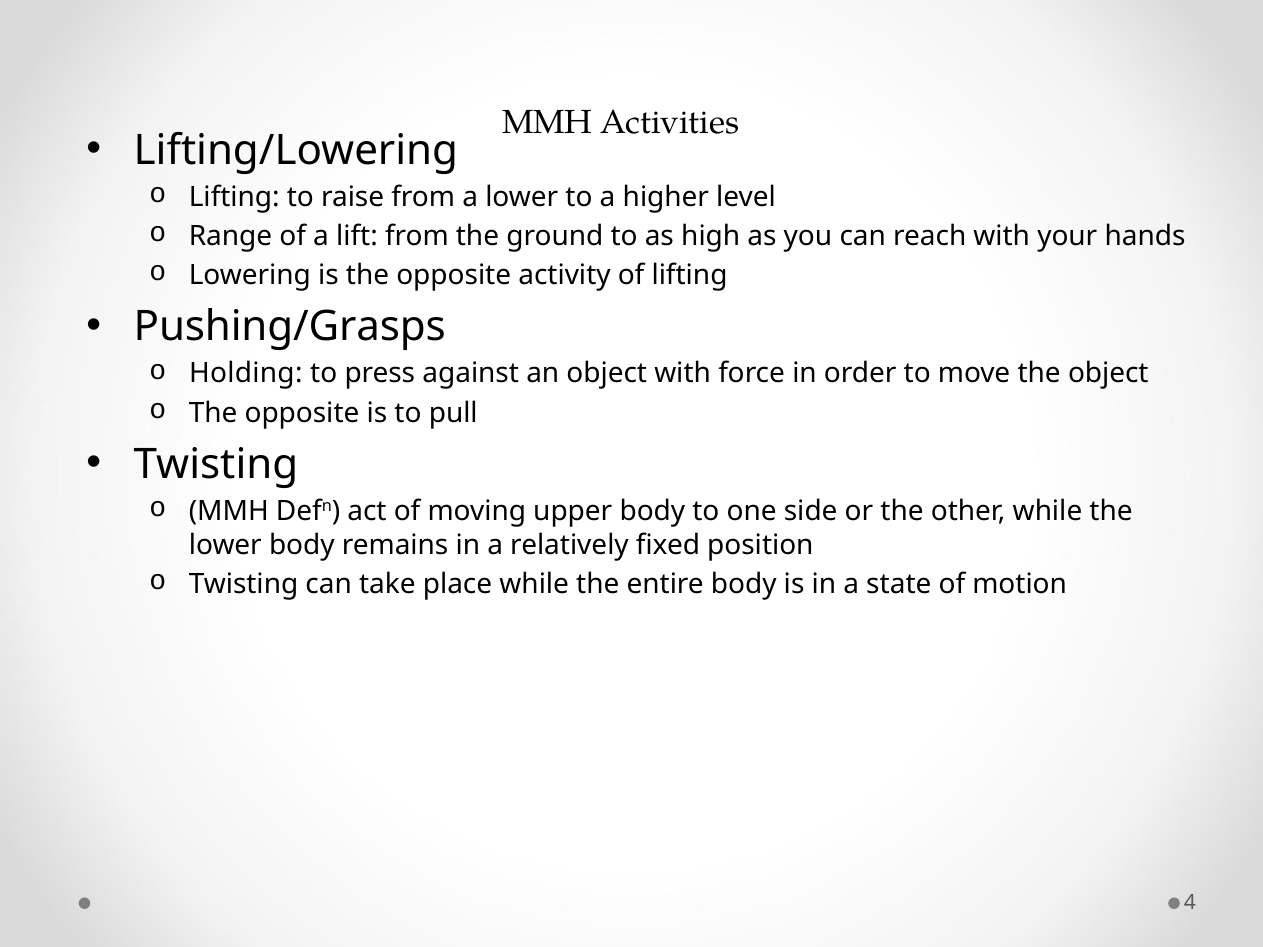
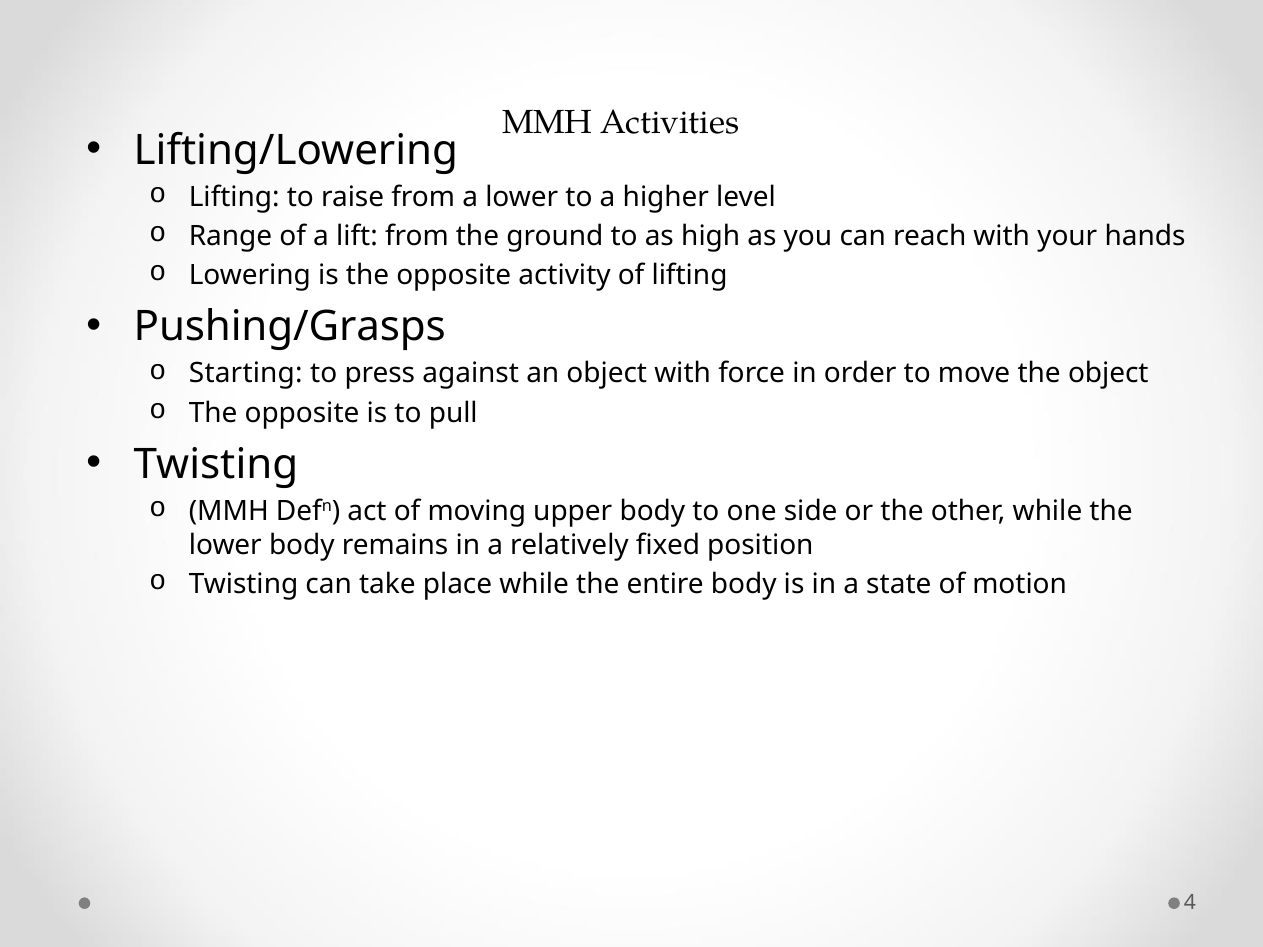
Holding: Holding -> Starting (246, 374)
